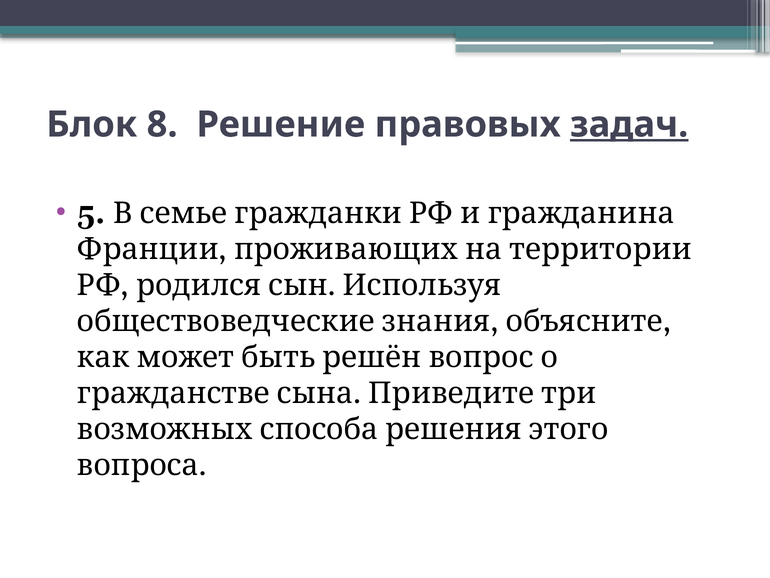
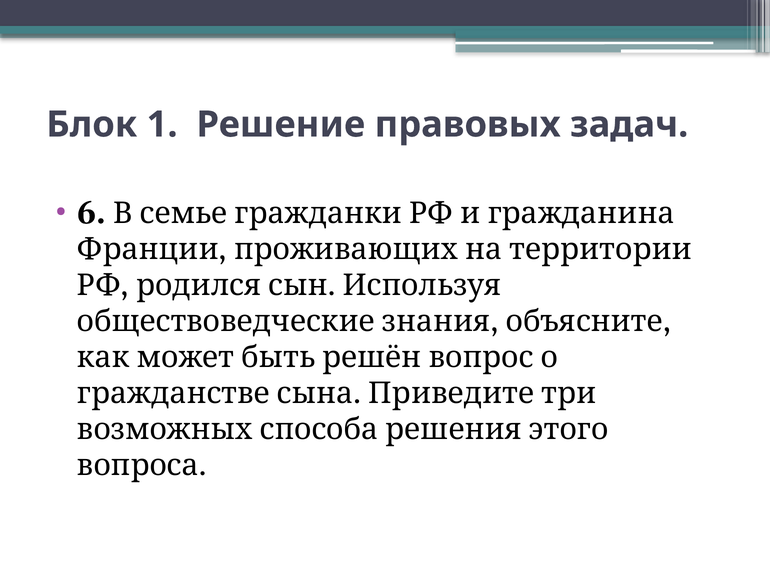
8: 8 -> 1 (162, 124)
задач underline: present -> none (629, 124)
5: 5 -> 6 (91, 213)
